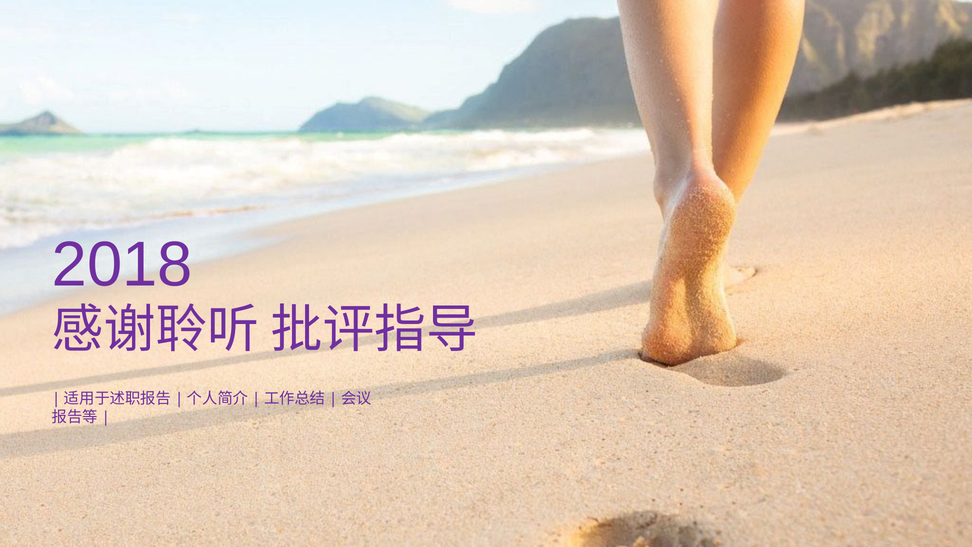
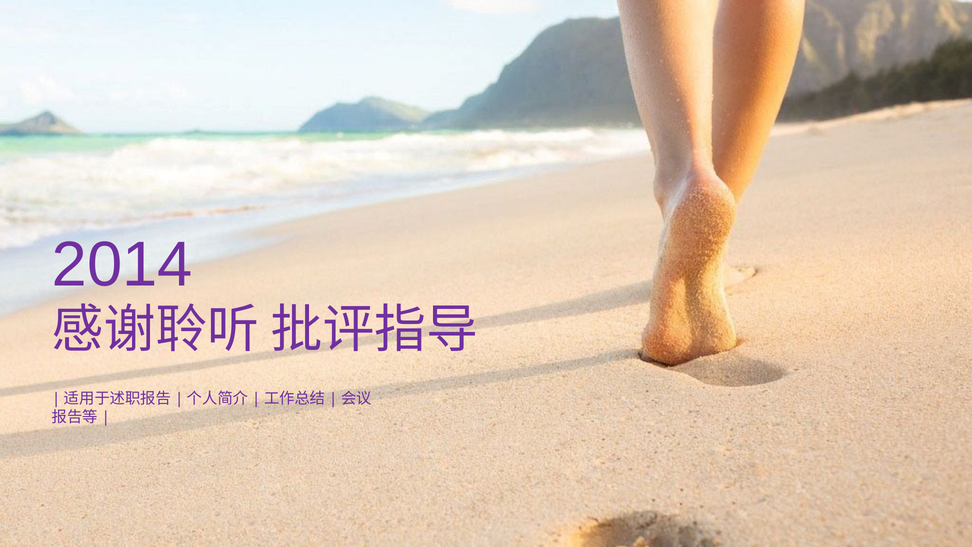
2018: 2018 -> 2014 (122, 265)
